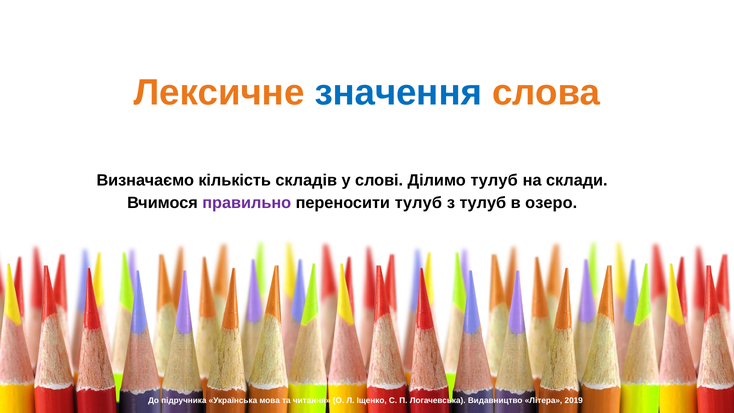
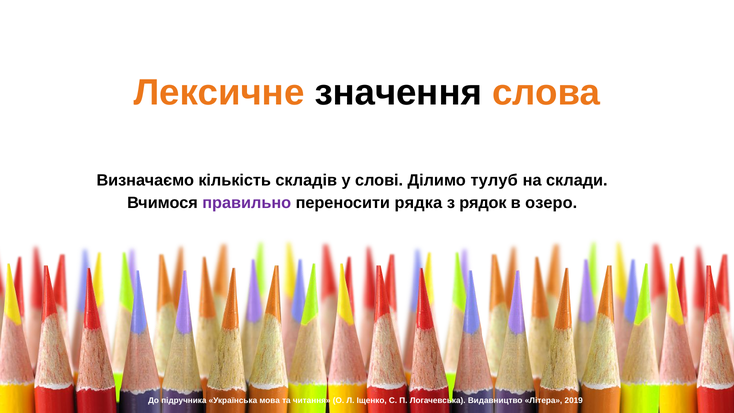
значення colour: blue -> black (398, 93)
переносити тулуб: тулуб -> рядка (418, 203)
з тулуб: тулуб -> рядок (483, 203)
